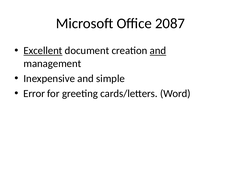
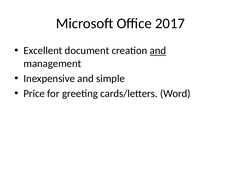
2087: 2087 -> 2017 (170, 23)
Excellent underline: present -> none (43, 51)
Error: Error -> Price (34, 93)
